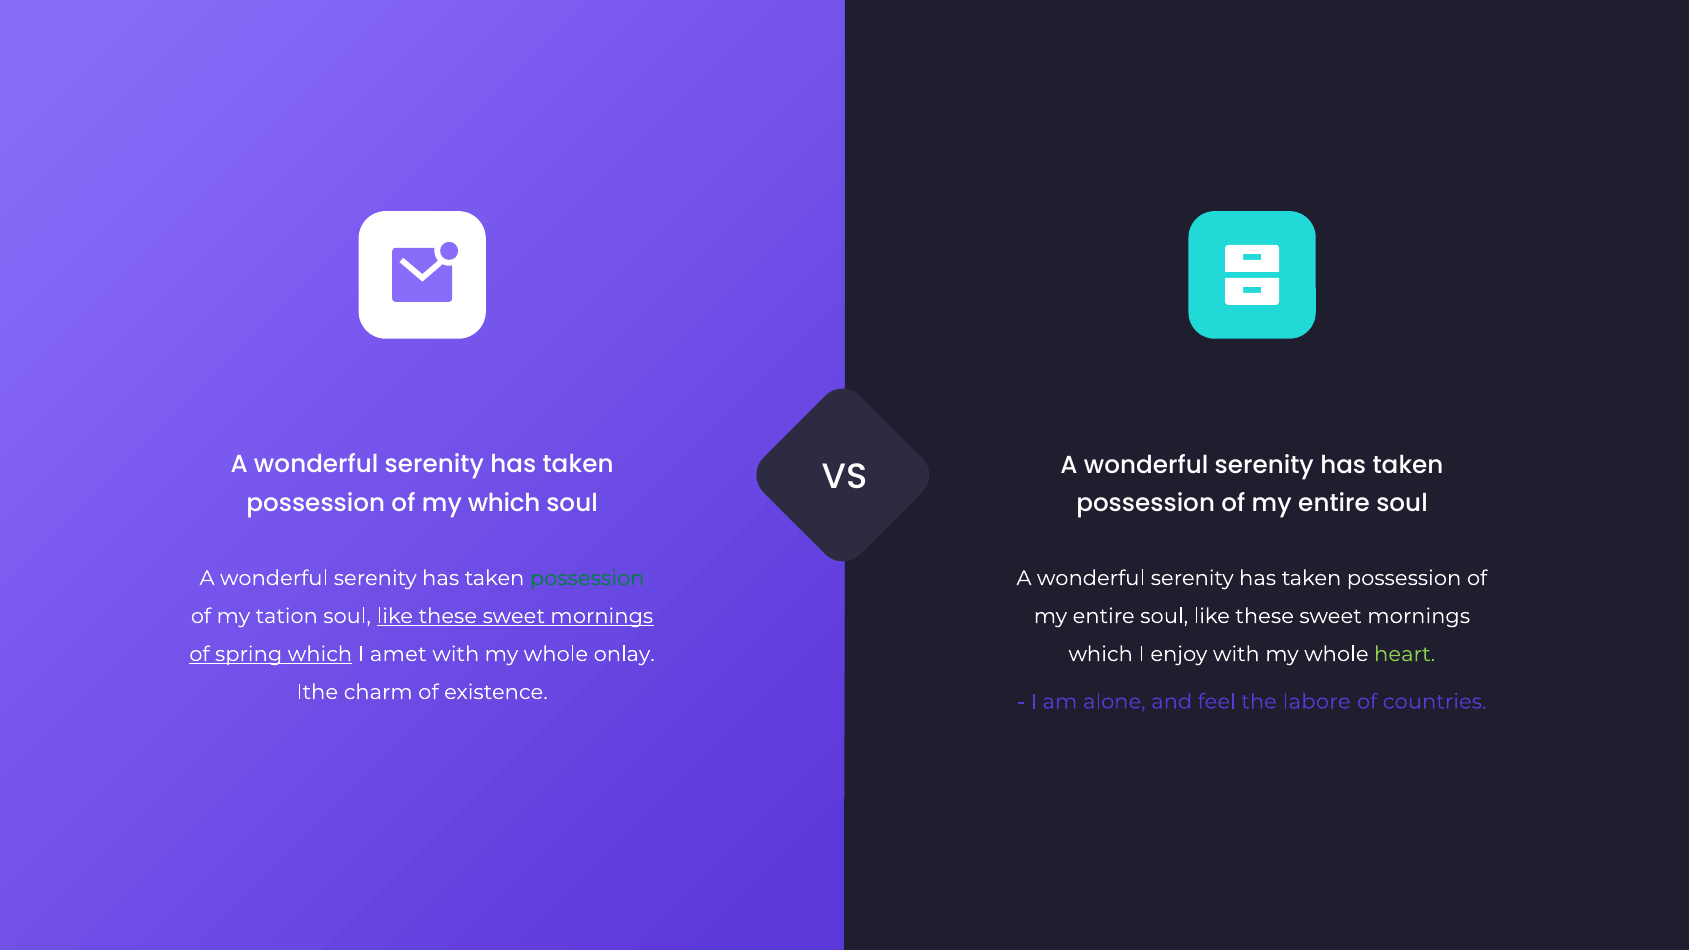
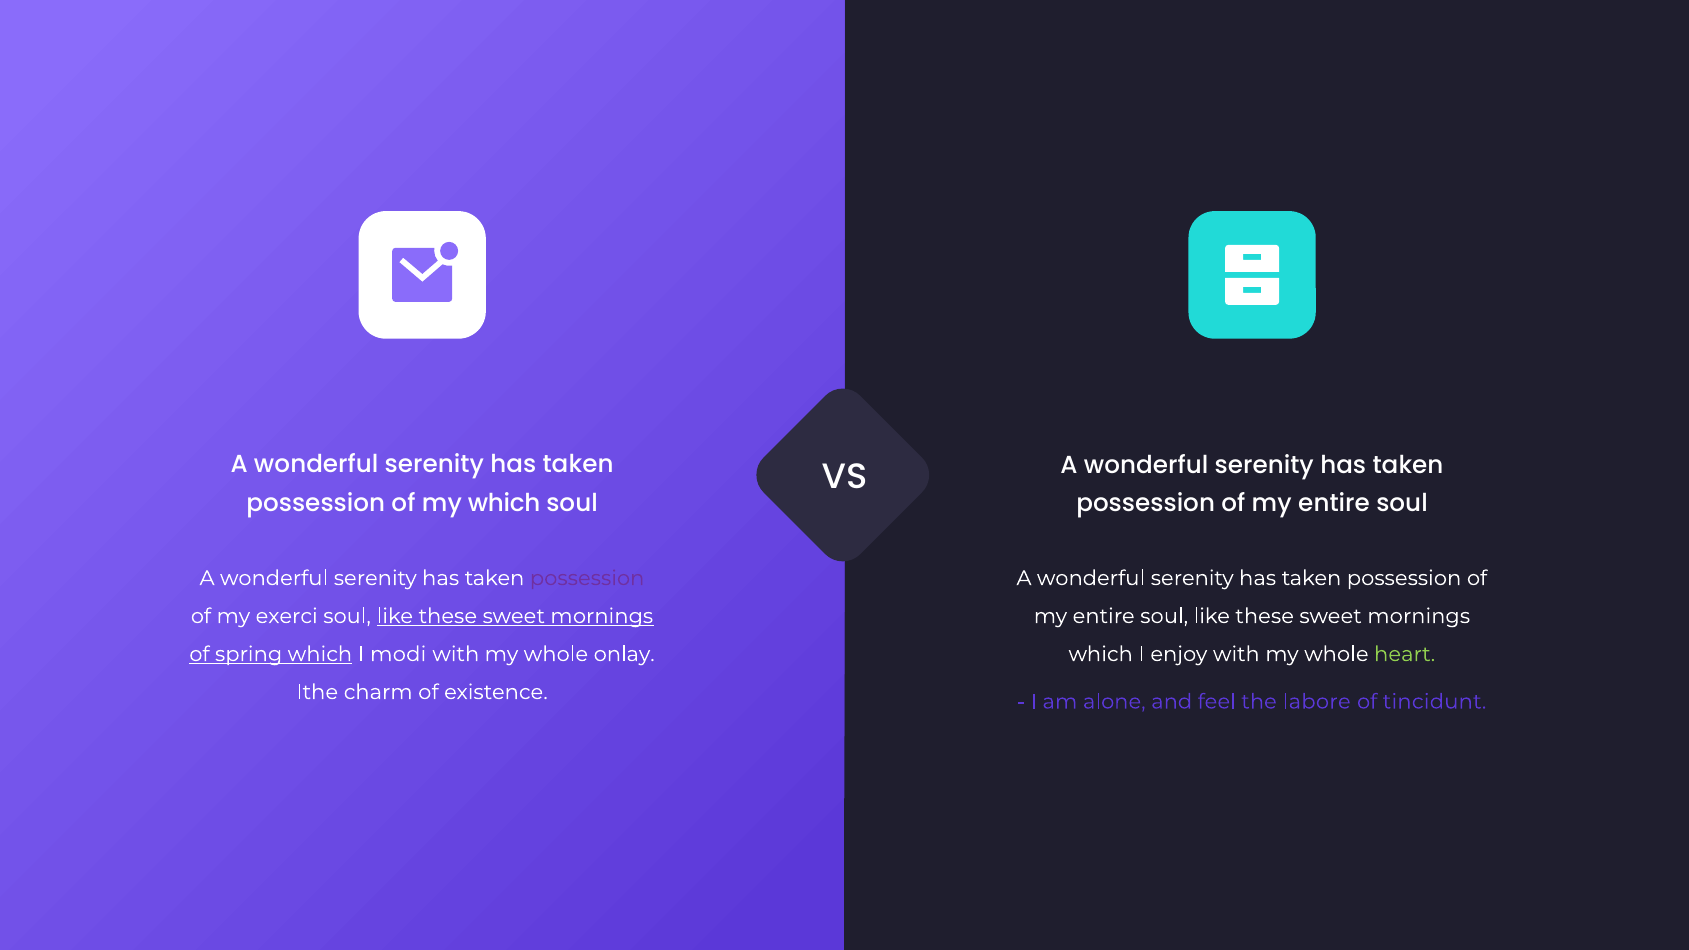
possession colour: green -> purple (587, 578)
tation: tation -> exerci (287, 616)
amet: amet -> modi (398, 654)
countries: countries -> tincidunt (1435, 702)
